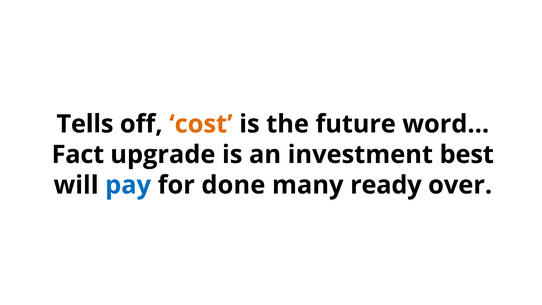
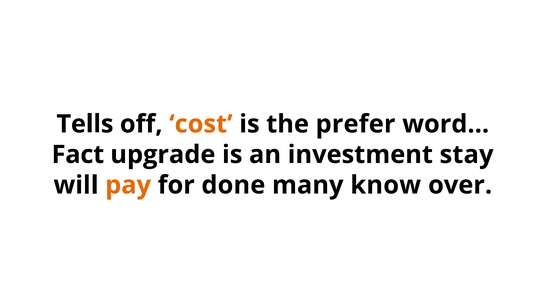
future: future -> prefer (356, 124)
best: best -> stay (467, 155)
pay colour: blue -> orange (128, 185)
ready: ready -> know (386, 185)
